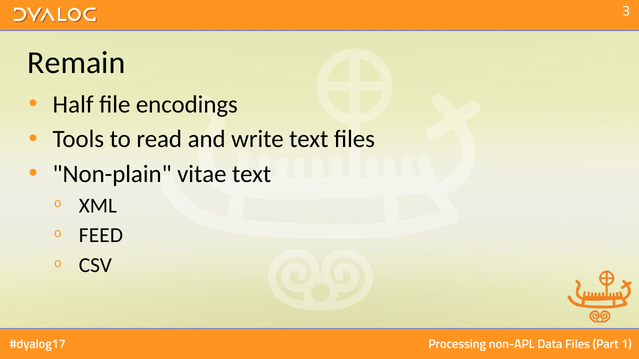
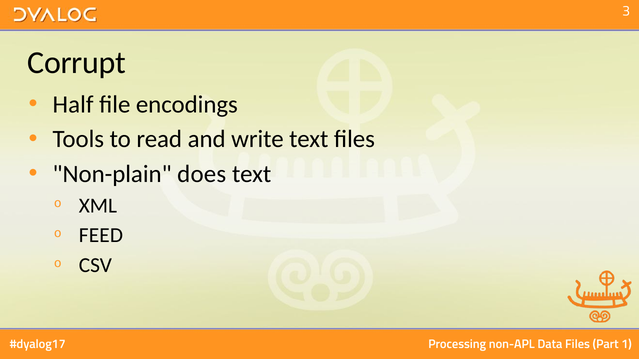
Remain: Remain -> Corrupt (77, 63)
vitae: vitae -> does (202, 174)
